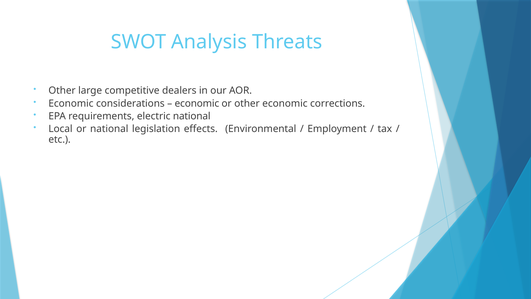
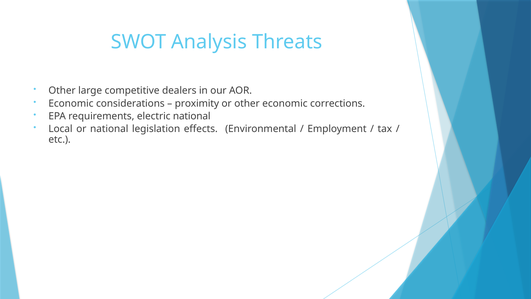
economic: economic -> proximity (197, 103)
